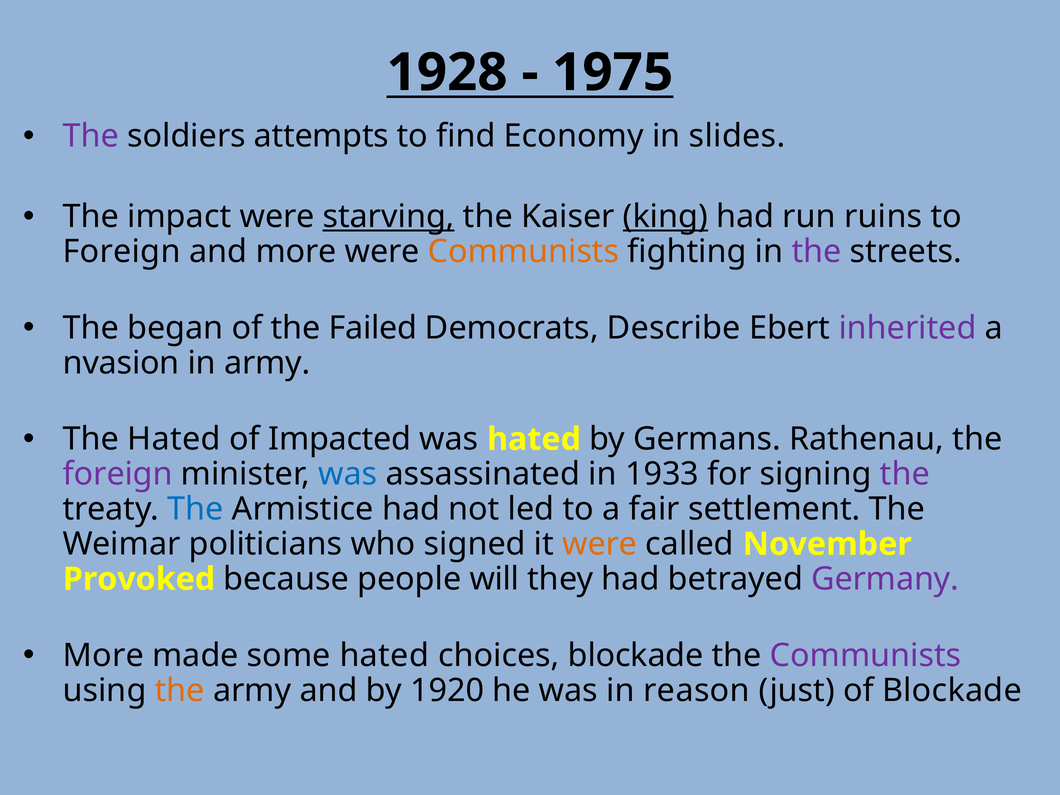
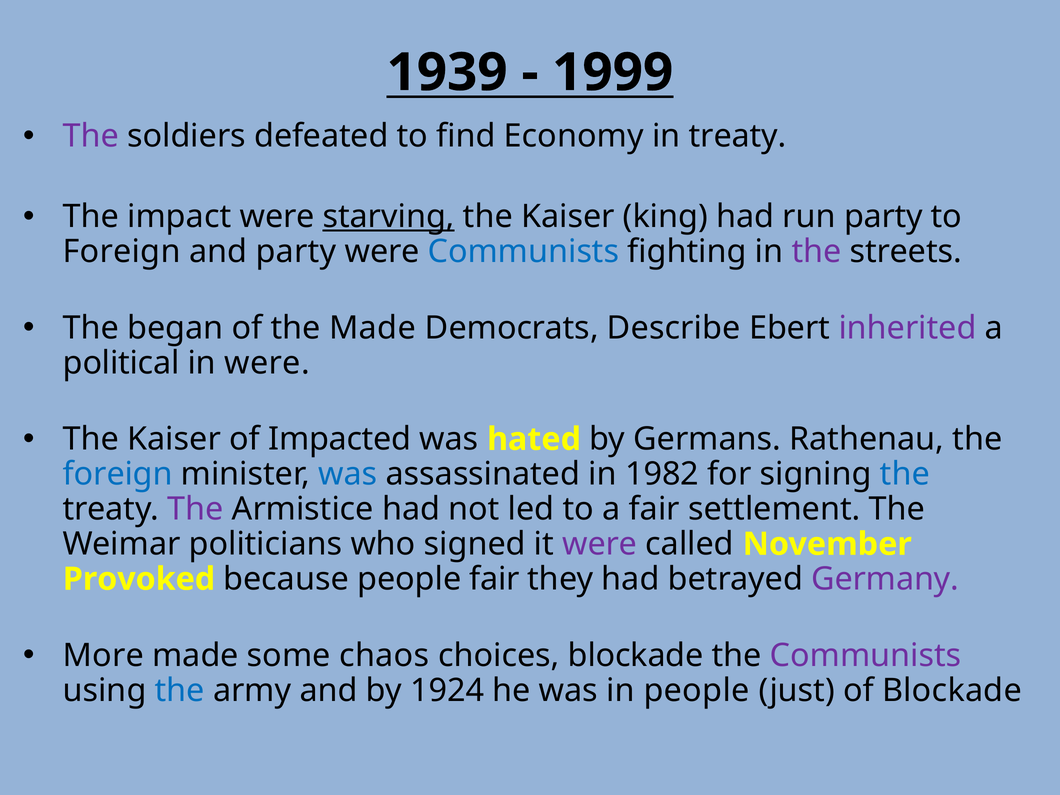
1928: 1928 -> 1939 (447, 73)
1975: 1975 -> 1999 (613, 73)
attempts: attempts -> defeated (321, 136)
in slides: slides -> treaty (737, 136)
king underline: present -> none (665, 217)
run ruins: ruins -> party (883, 217)
and more: more -> party (296, 252)
Communists colour: orange -> blue (523, 252)
the Failed: Failed -> Made (373, 328)
nvasion: nvasion -> political (121, 363)
in army: army -> were (267, 363)
Hated: Hated -> Kaiser (174, 439)
foreign colour: purple -> blue (118, 474)
1933: 1933 -> 1982 (662, 474)
the colour: purple -> blue (905, 474)
The colour: blue -> purple (195, 509)
were colour: orange -> purple (600, 544)
people will: will -> fair (494, 579)
some hated: hated -> chaos (384, 655)
the colour: orange -> blue (180, 690)
1920: 1920 -> 1924 (447, 690)
in reason: reason -> people (697, 690)
